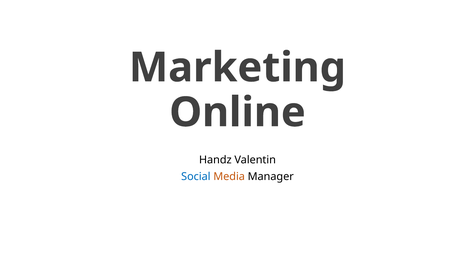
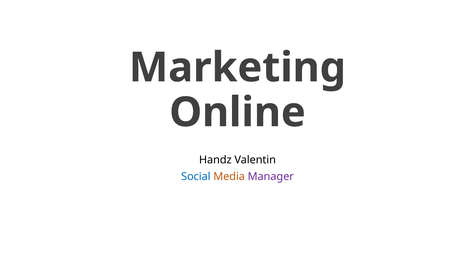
Manager colour: black -> purple (271, 177)
